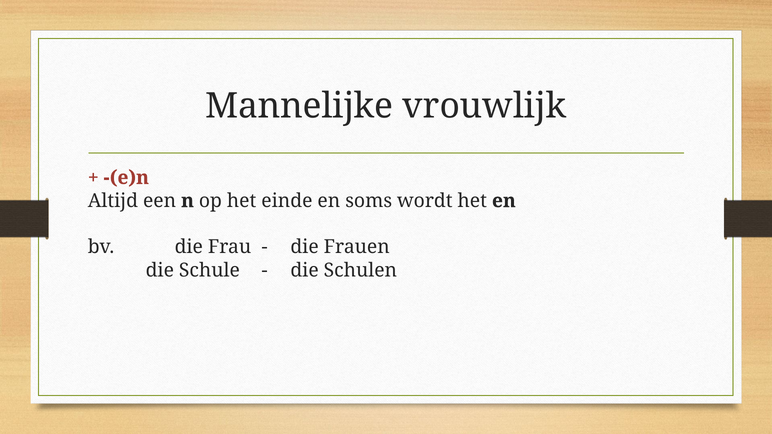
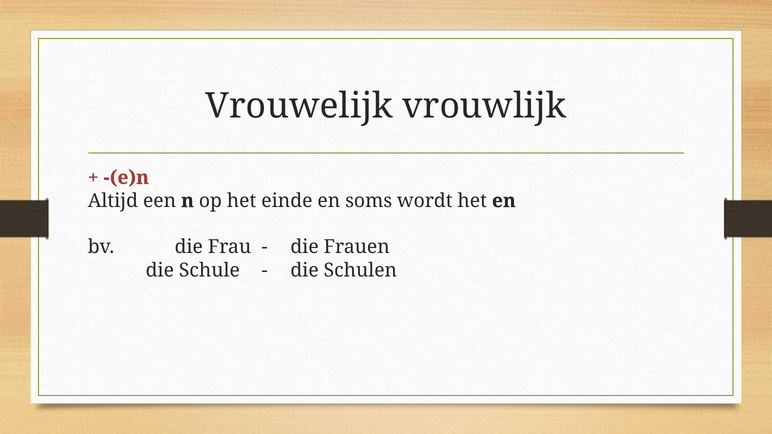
Mannelijke: Mannelijke -> Vrouwelijk (299, 106)
